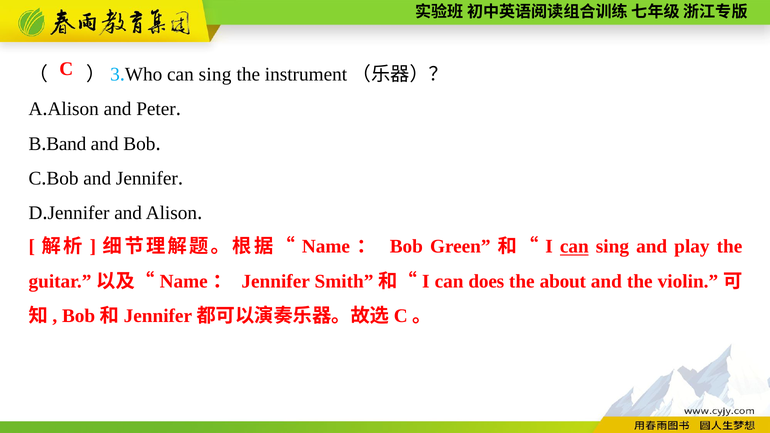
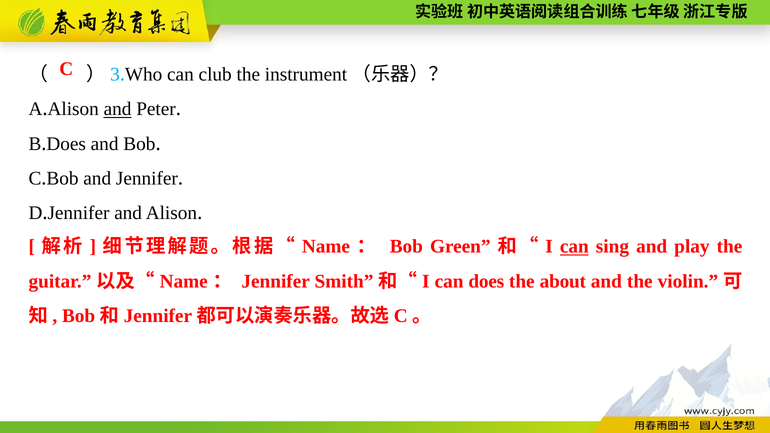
sing: sing -> club (215, 74)
and underline: none -> present (118, 109)
Band: Band -> Does (66, 144)
